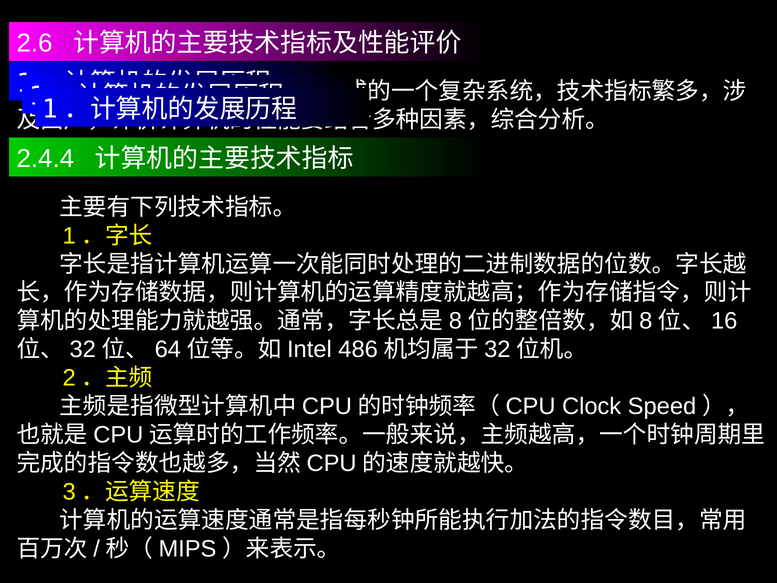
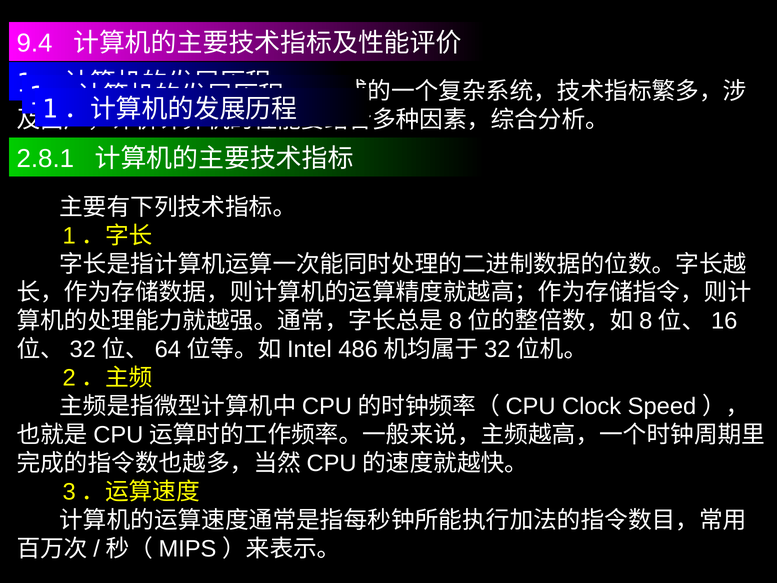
2.6: 2.6 -> 9.4 (35, 43)
2.4.4: 2.4.4 -> 2.8.1 (45, 159)
